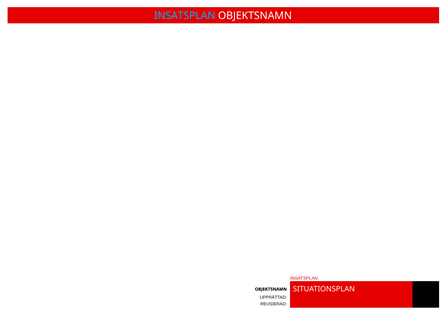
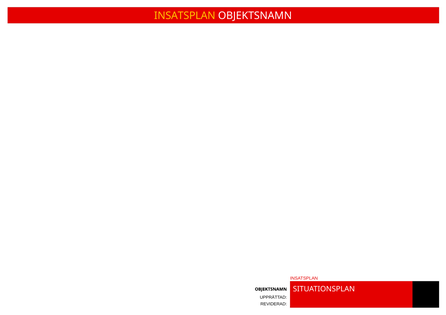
INSATSPLAN colour: light blue -> yellow (185, 16)
